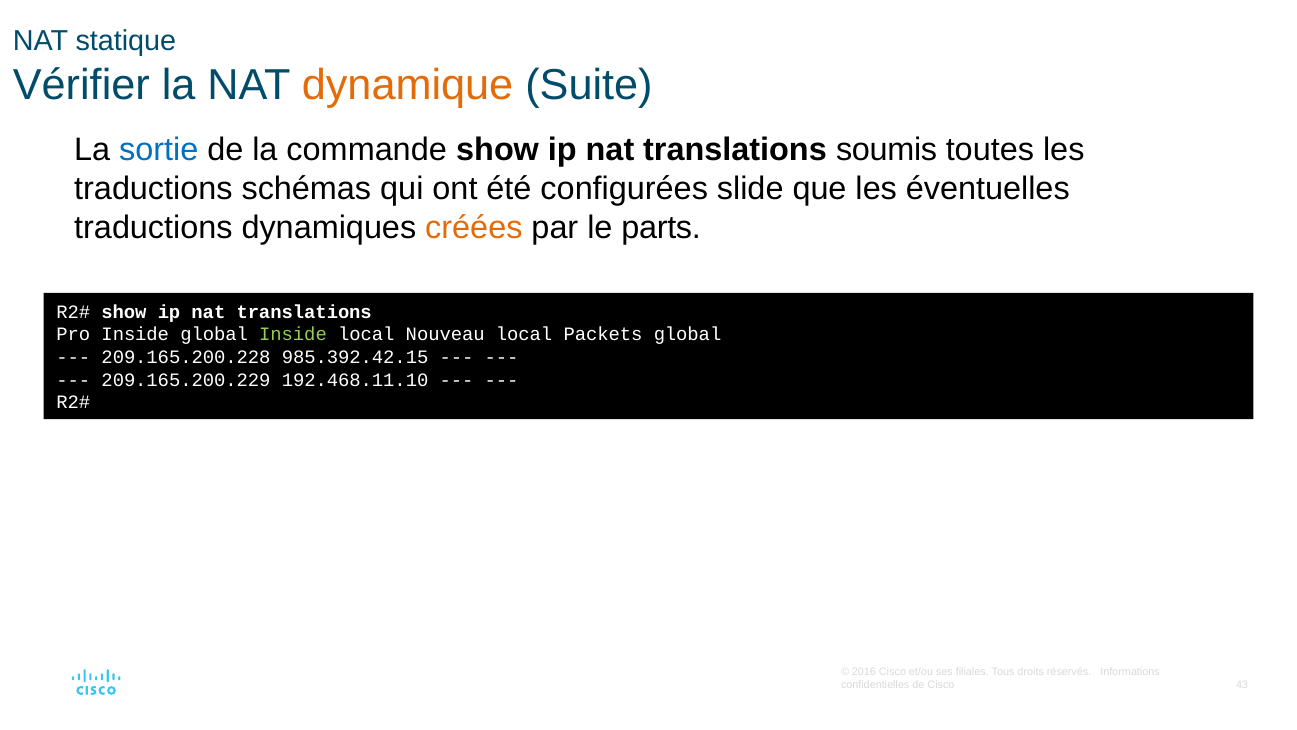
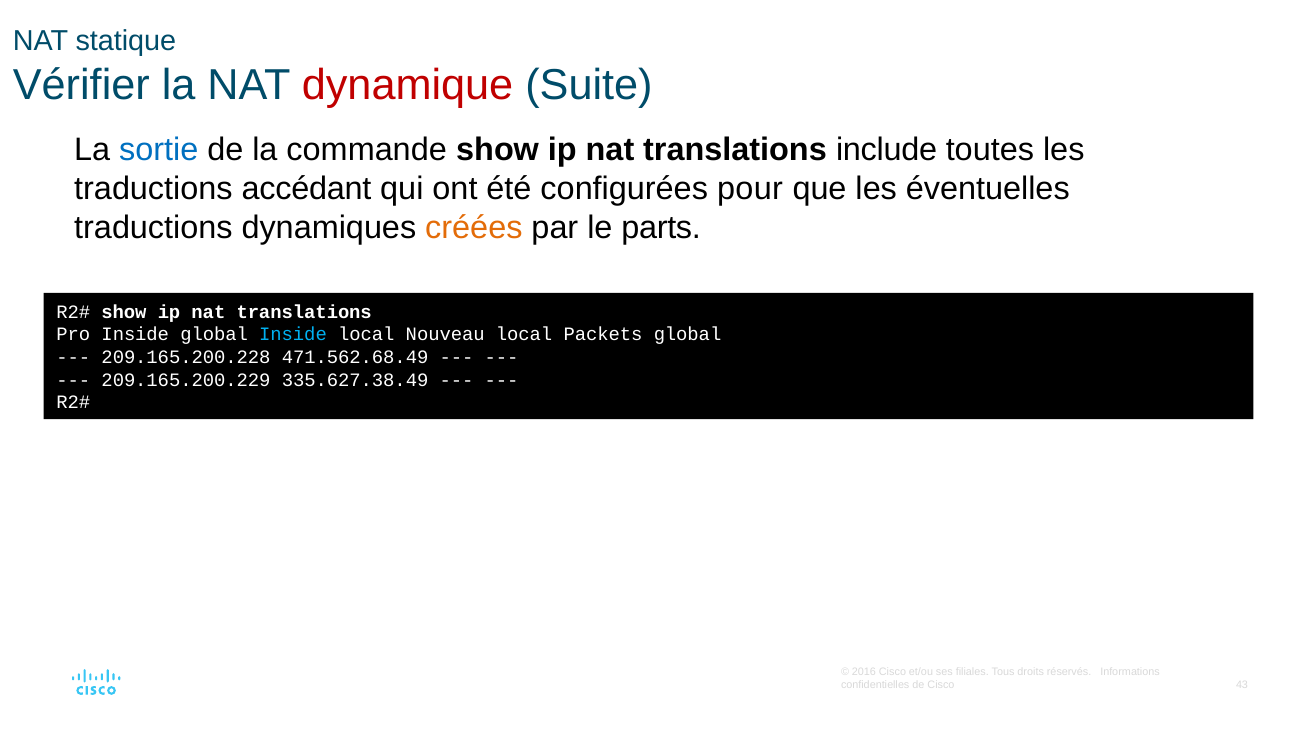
dynamique colour: orange -> red (408, 85)
soumis: soumis -> include (887, 150)
schémas: schémas -> accédant (307, 188)
slide: slide -> pour (750, 188)
Inside colour: light green -> light blue (293, 334)
985.392.42.15: 985.392.42.15 -> 471.562.68.49 (355, 357)
192.468.11.10: 192.468.11.10 -> 335.627.38.49 (355, 380)
